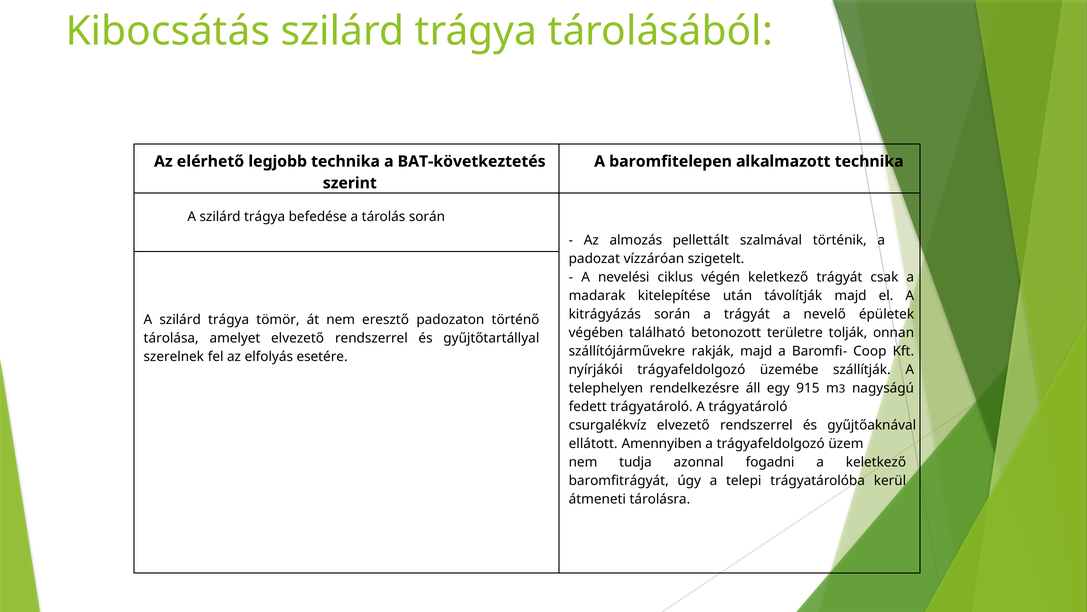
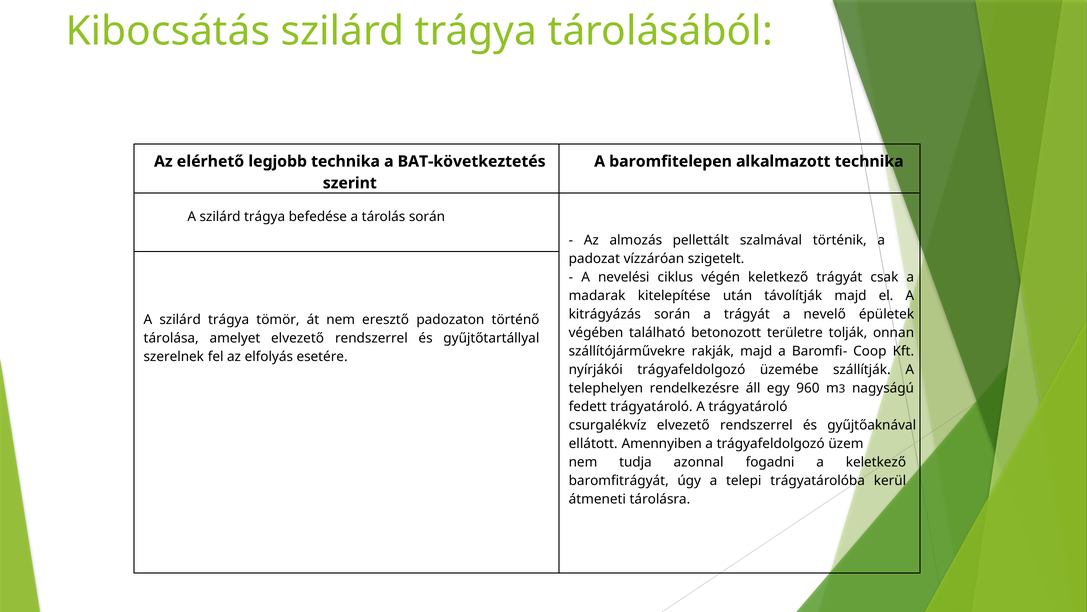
915: 915 -> 960 (808, 388)
